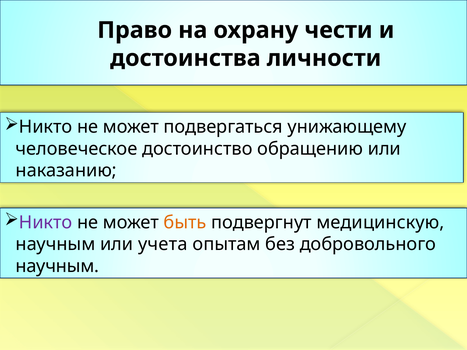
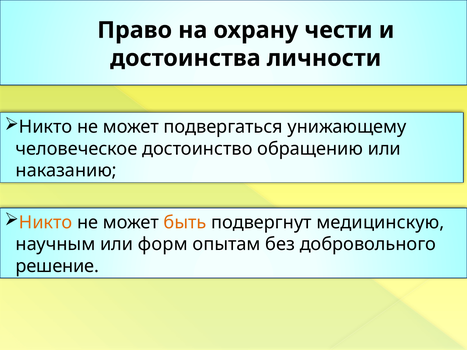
Никто colour: purple -> orange (46, 223)
учета: учета -> форм (163, 244)
научным: научным -> решение (57, 266)
